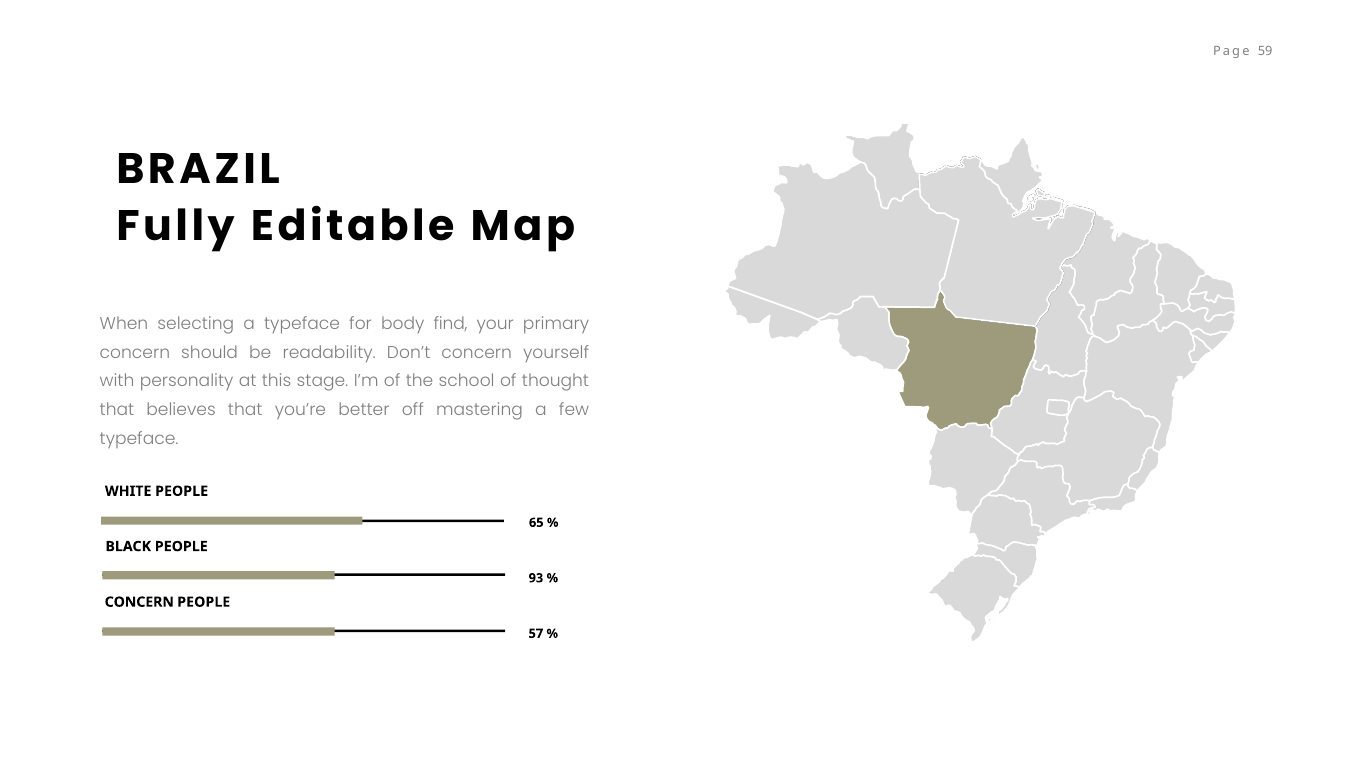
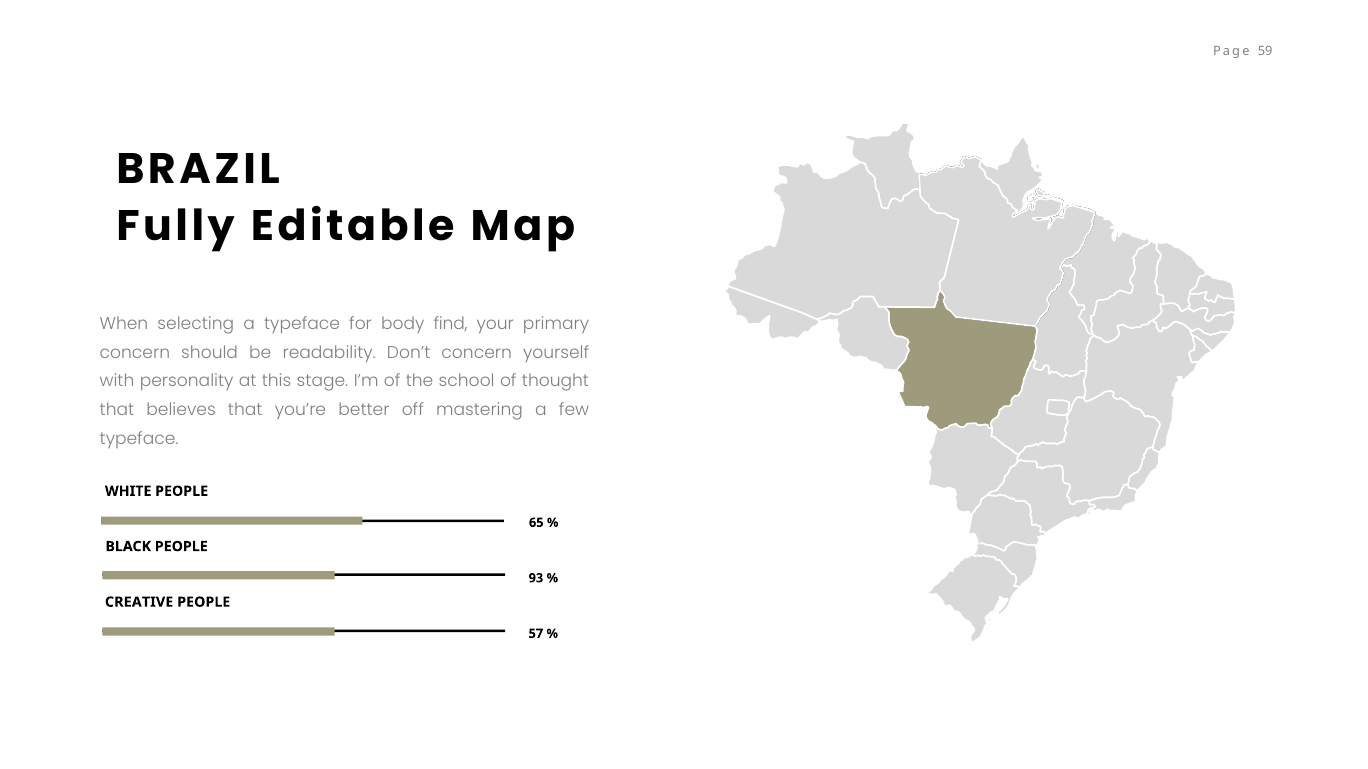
CONCERN: CONCERN -> CREATIVE (139, 603)
